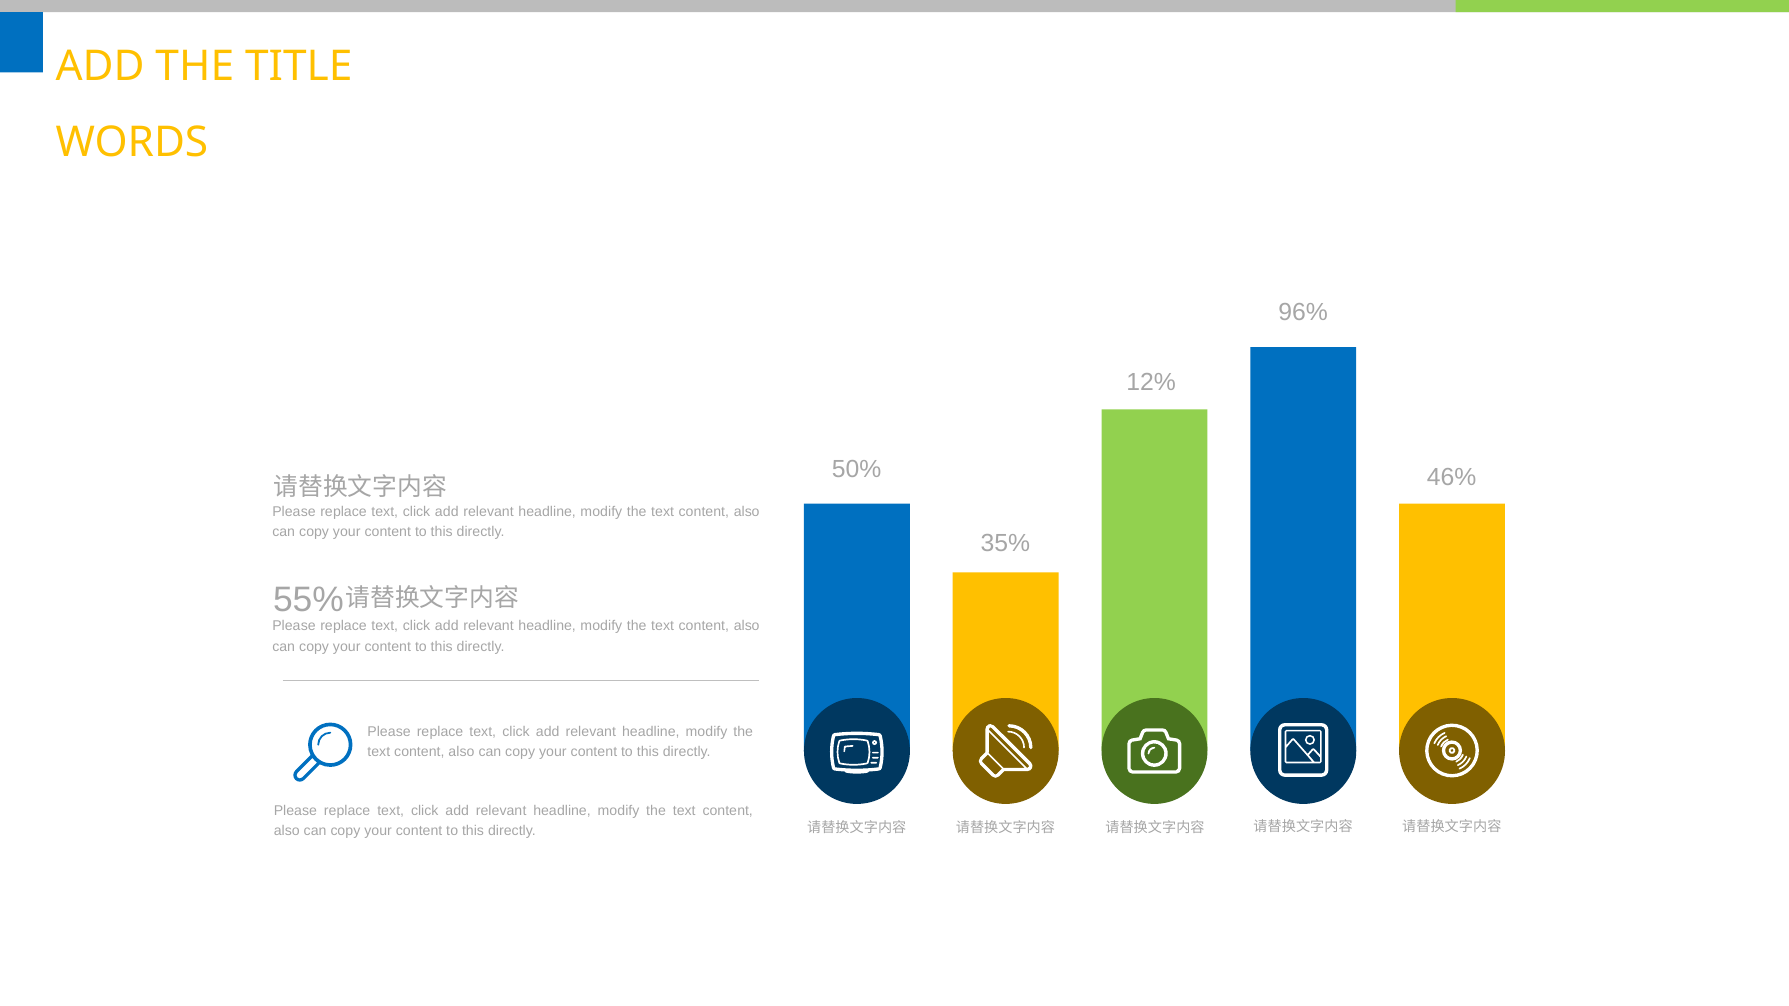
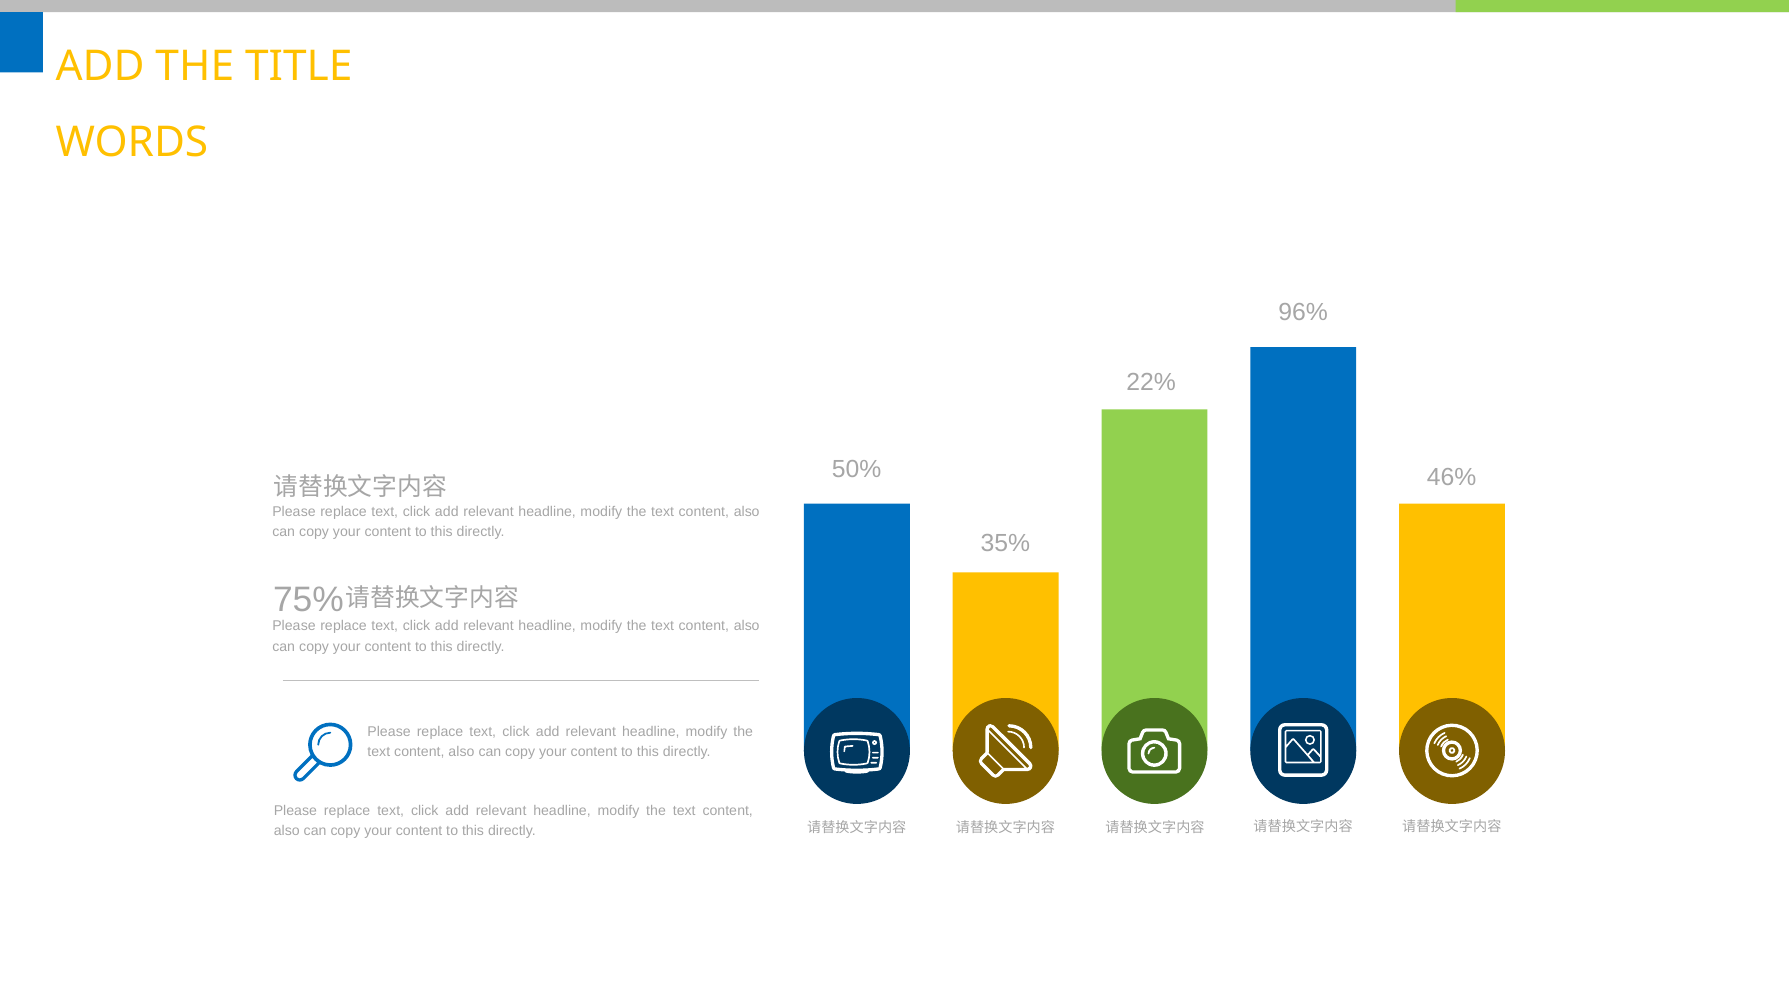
12%: 12% -> 22% (1151, 382)
55%: 55% -> 75% (308, 600)
